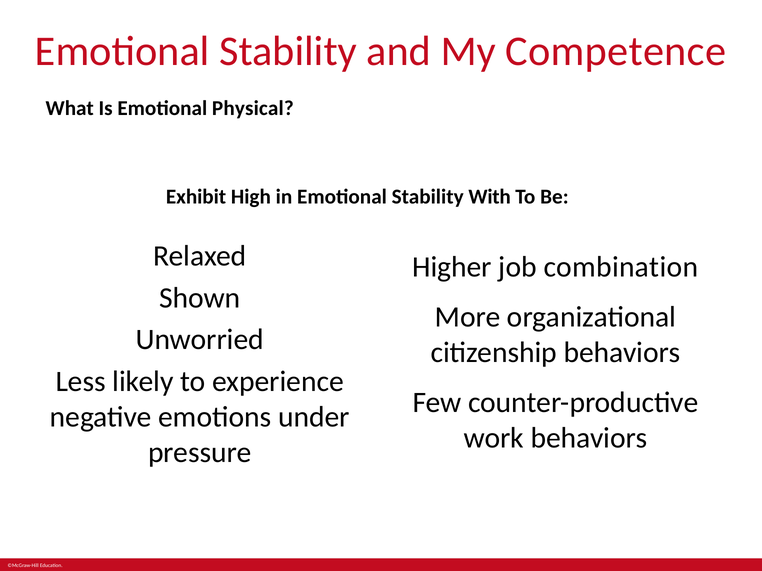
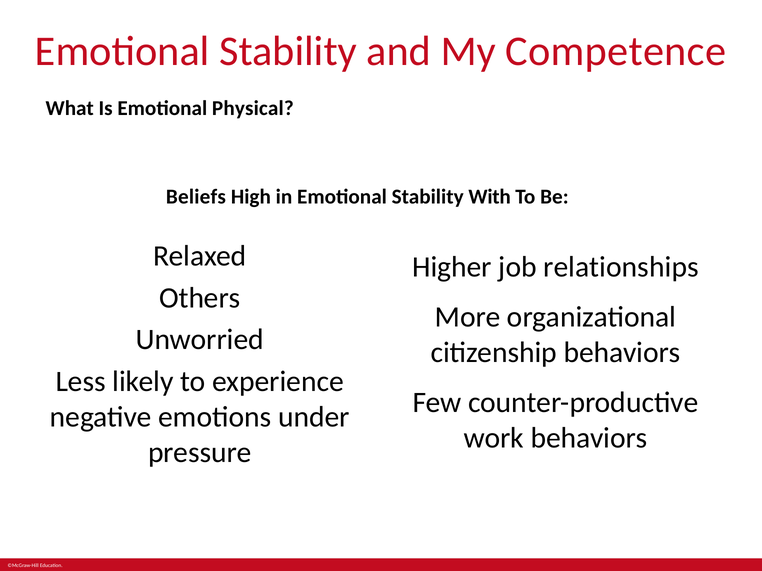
Exhibit: Exhibit -> Beliefs (196, 197)
combination: combination -> relationships (621, 267)
Shown: Shown -> Others (200, 298)
